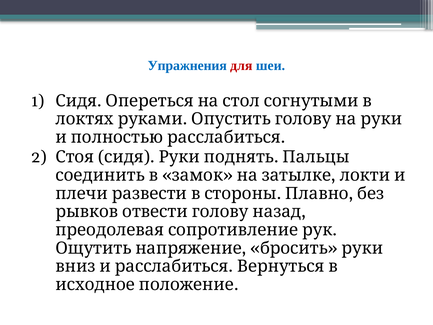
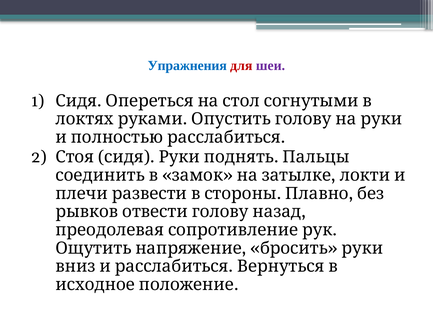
шеи colour: blue -> purple (271, 66)
